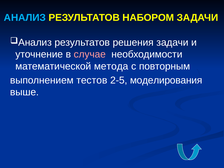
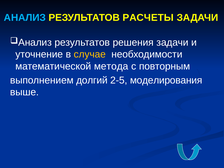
НАБОРОМ: НАБОРОМ -> РАСЧЕТЫ (148, 18)
случае colour: pink -> yellow (90, 54)
тестов: тестов -> долгий (92, 80)
